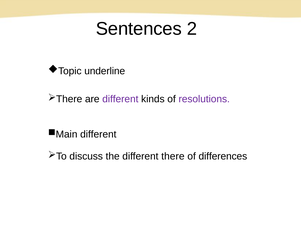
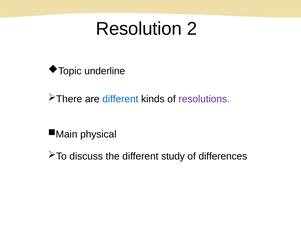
Sentences: Sentences -> Resolution (139, 29)
different colour: purple -> blue (120, 99)
different: different -> physical (98, 134)
there: there -> study (173, 156)
